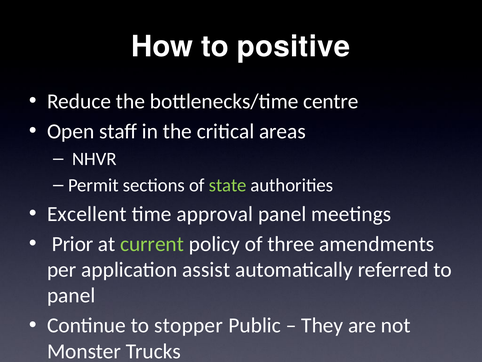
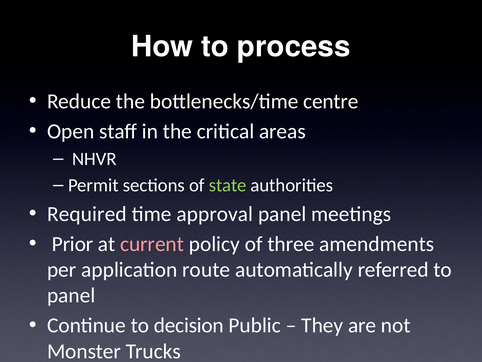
positive: positive -> process (294, 47)
Excellent: Excellent -> Required (87, 214)
current colour: light green -> pink (152, 244)
assist: assist -> route (206, 269)
stopper: stopper -> decision (189, 325)
